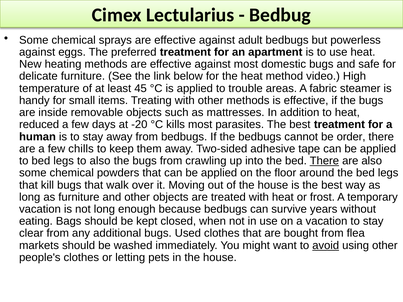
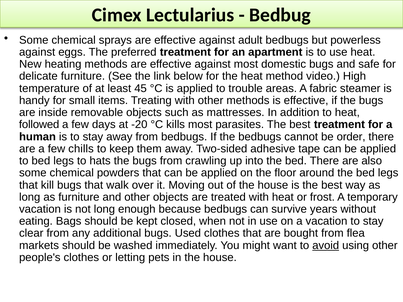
reduced: reduced -> followed (39, 125)
to also: also -> hats (100, 161)
There underline: present -> none (324, 161)
